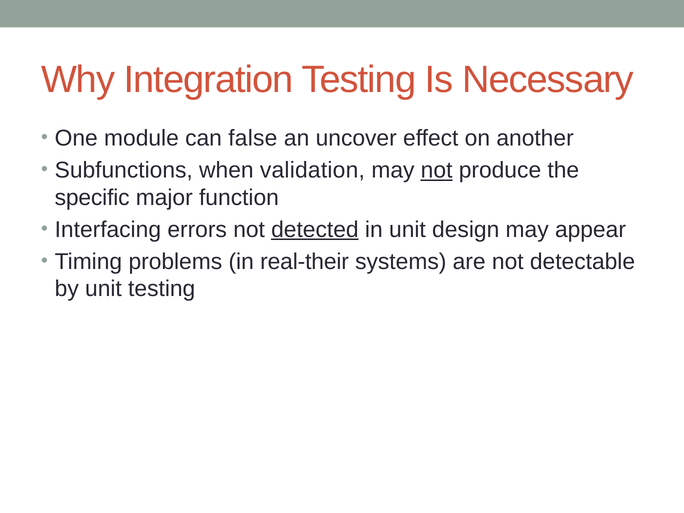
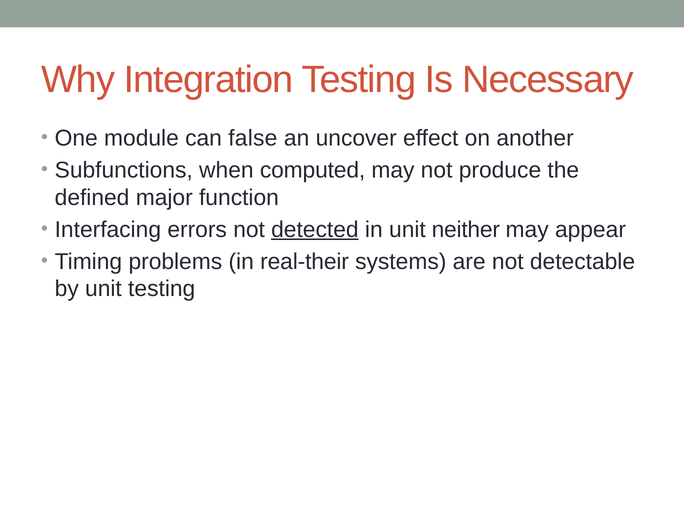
validation: validation -> computed (313, 170)
not underline: present -> none (437, 170)
specific: specific -> defined (92, 198)
design: design -> neither (466, 230)
